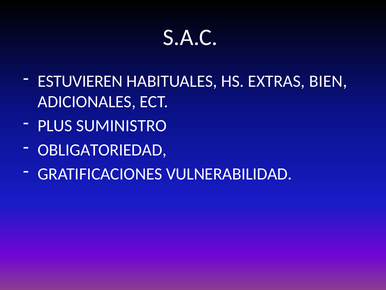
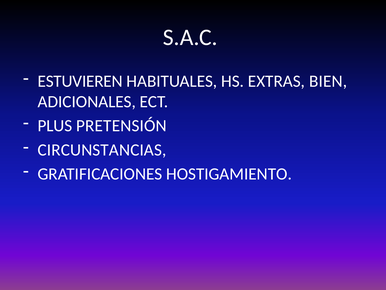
SUMINISTRO: SUMINISTRO -> PRETENSIÓN (121, 126)
OBLIGATORIEDAD: OBLIGATORIEDAD -> CIRCUNSTANCIAS (102, 150)
VULNERABILIDAD: VULNERABILIDAD -> HOSTIGAMIENTO (229, 174)
